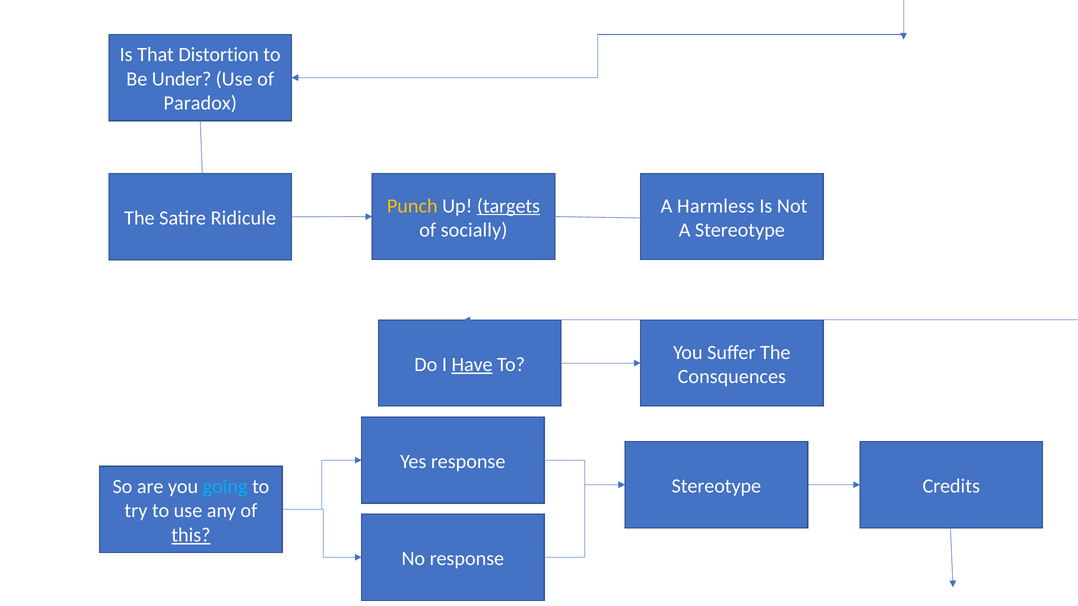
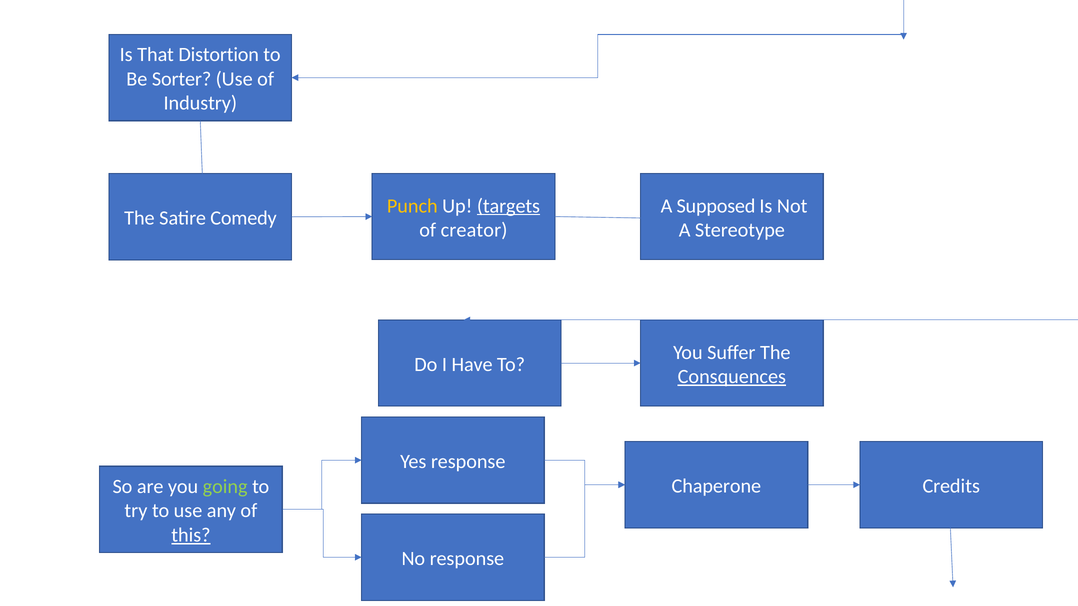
Under: Under -> Sorter (182, 79)
Paradox: Paradox -> Industry (200, 103)
Harmless: Harmless -> Supposed (716, 206)
Ridicule: Ridicule -> Comedy (244, 218)
socially: socially -> creator (474, 230)
Have underline: present -> none (472, 365)
Consquences underline: none -> present (732, 377)
Stereotype: Stereotype -> Chaperone (716, 486)
going colour: light blue -> light green (225, 487)
